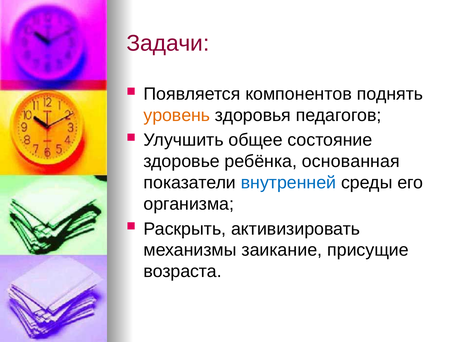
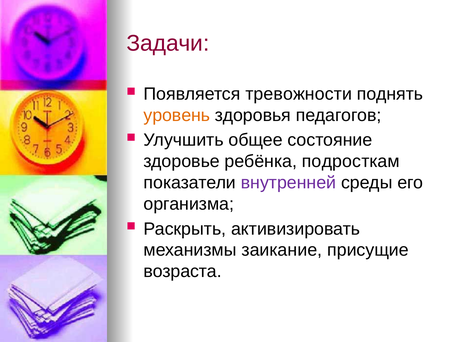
компонентов: компонентов -> тревожности (299, 94)
основанная: основанная -> подросткам (351, 162)
внутренней colour: blue -> purple (289, 183)
